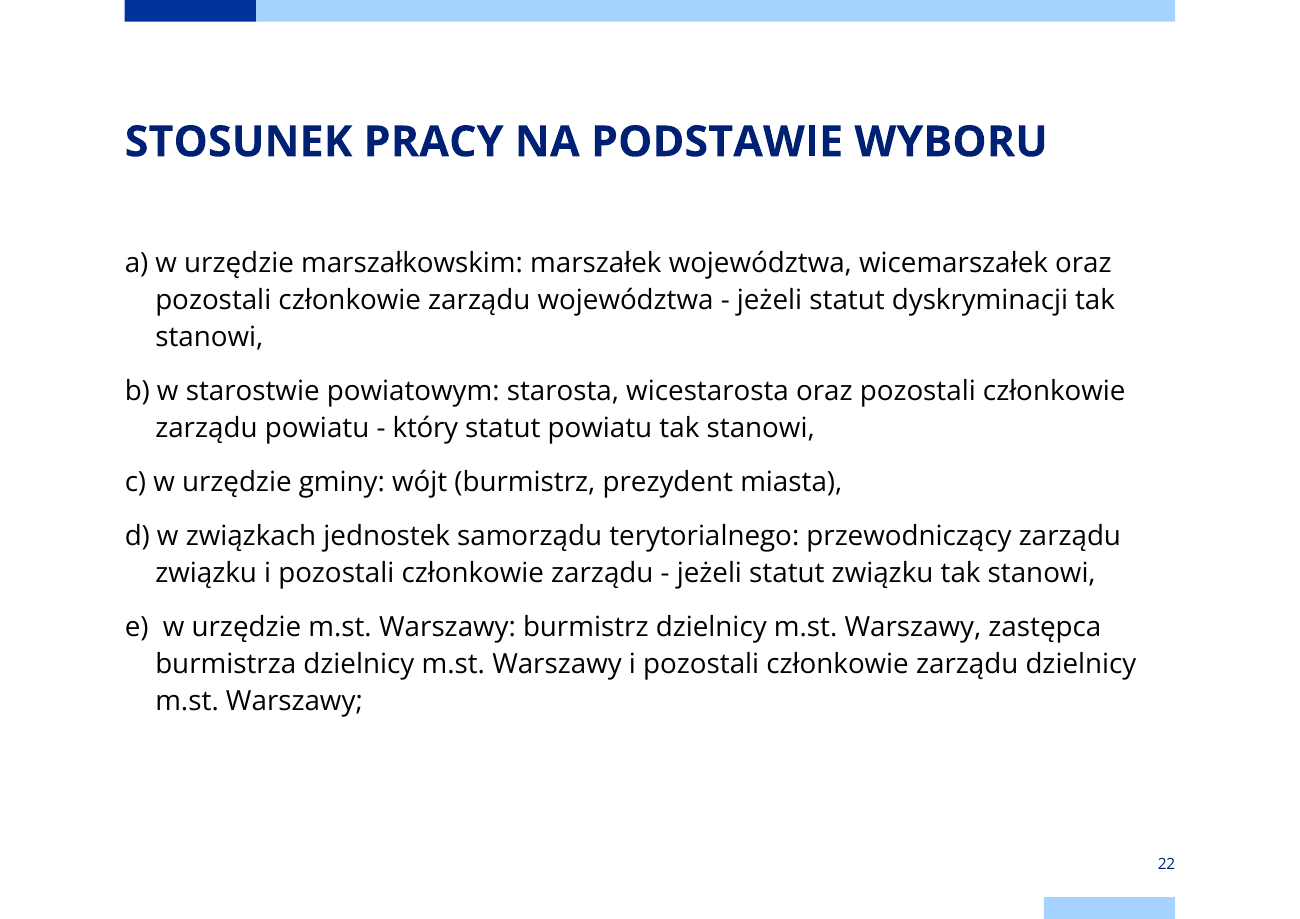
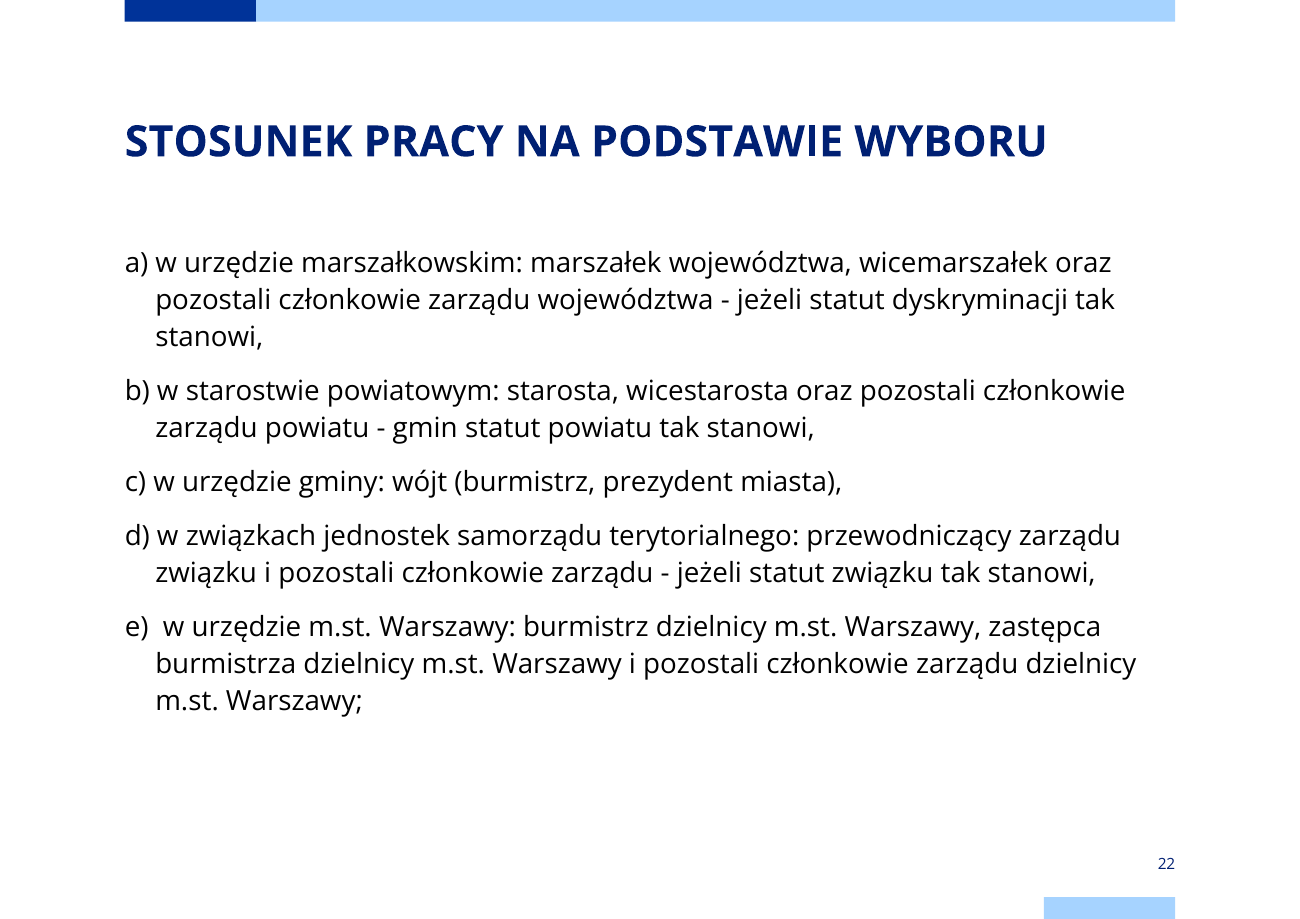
który: który -> gmin (425, 428)
